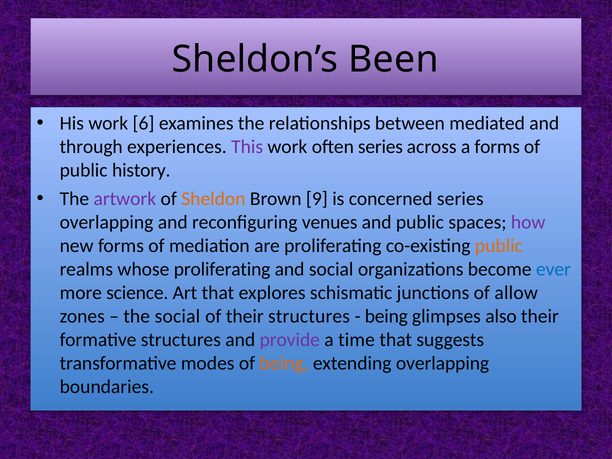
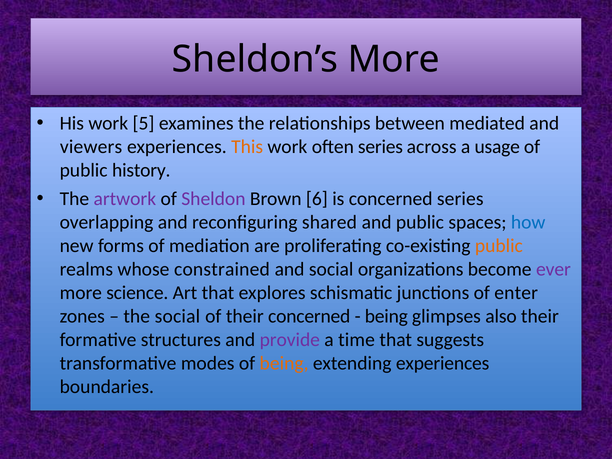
Sheldon’s Been: Been -> More (394, 59)
6: 6 -> 5 (143, 123)
through: through -> viewers (91, 147)
This colour: purple -> orange (247, 147)
a forms: forms -> usage (497, 147)
Sheldon colour: orange -> purple (213, 199)
9: 9 -> 6 (317, 199)
venues: venues -> shared (329, 222)
how colour: purple -> blue (528, 222)
whose proliferating: proliferating -> constrained (222, 269)
ever colour: blue -> purple (553, 269)
allow: allow -> enter (516, 293)
their structures: structures -> concerned (309, 316)
extending overlapping: overlapping -> experiences (443, 363)
